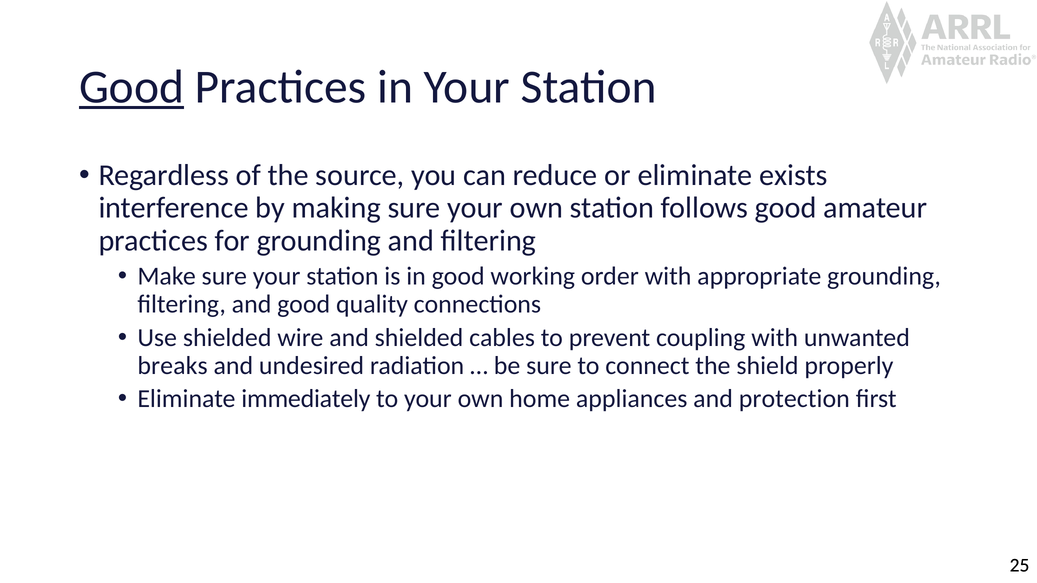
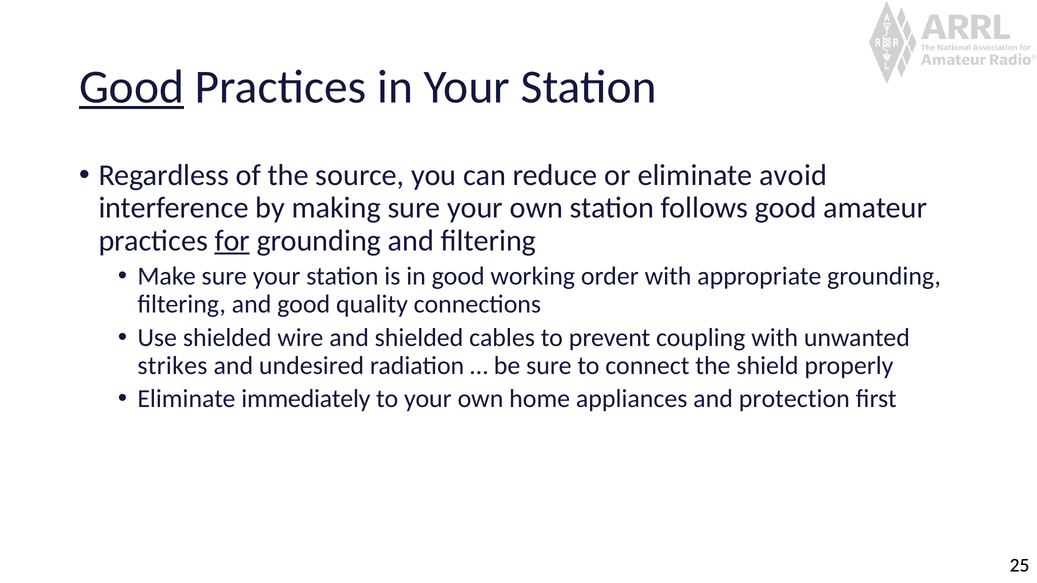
exists: exists -> avoid (793, 175)
for underline: none -> present (232, 241)
breaks: breaks -> strikes (172, 366)
